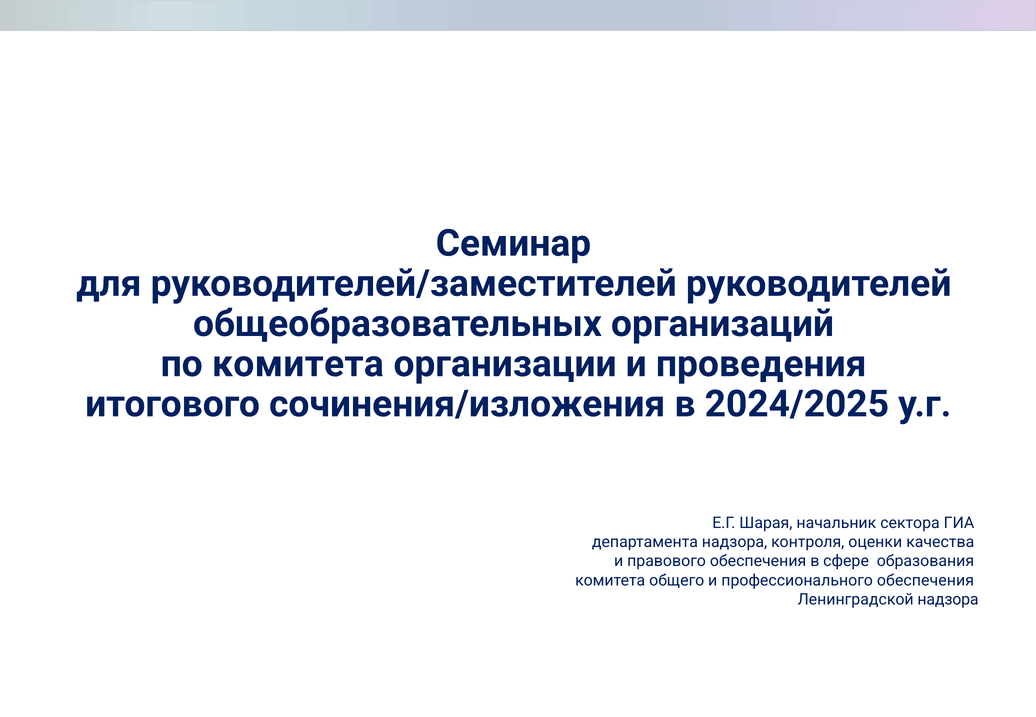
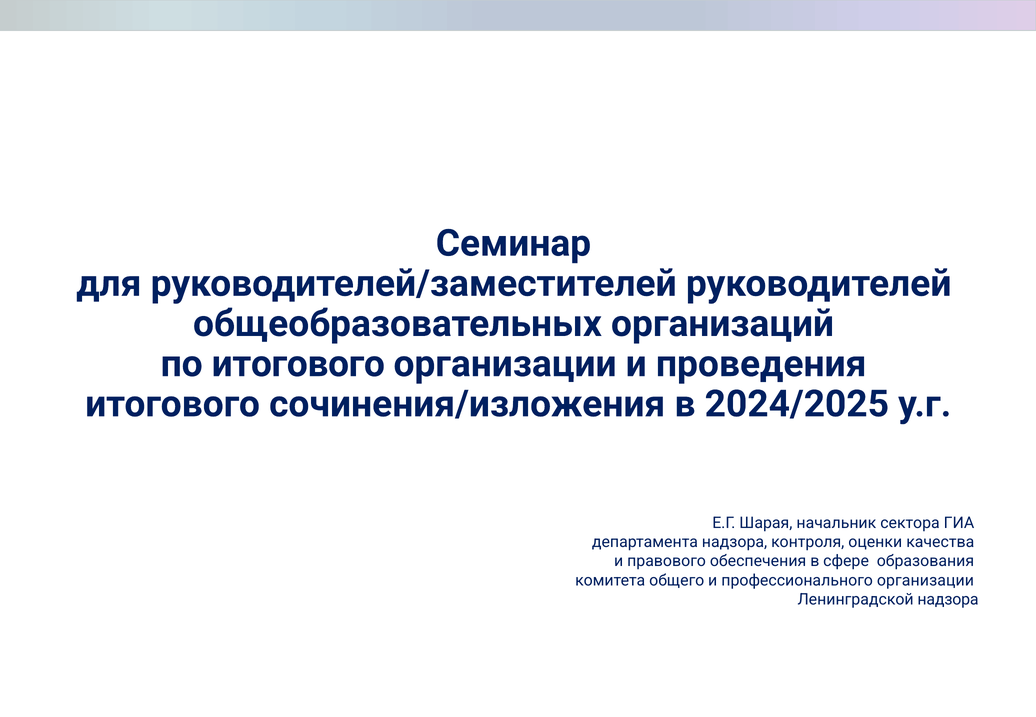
по комитета: комитета -> итогового (298, 364)
профессионального обеспечения: обеспечения -> организации (925, 580)
